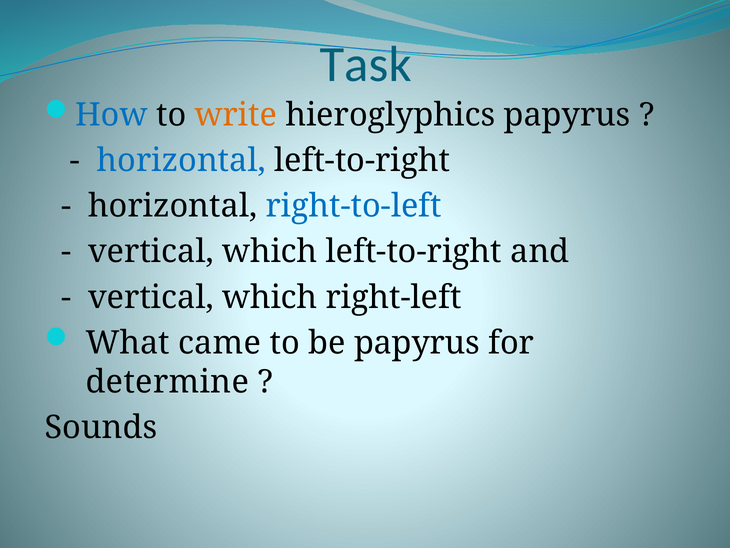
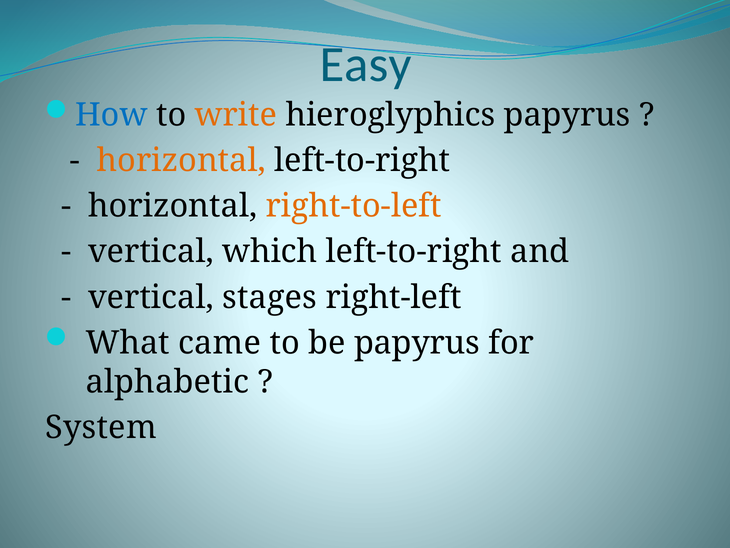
Task: Task -> Easy (366, 64)
horizontal colour: blue -> orange (181, 161)
right-to-left colour: blue -> orange (354, 206)
which: which -> stages (270, 297)
determine: determine -> alphabetic (167, 381)
Sounds: Sounds -> System (101, 427)
